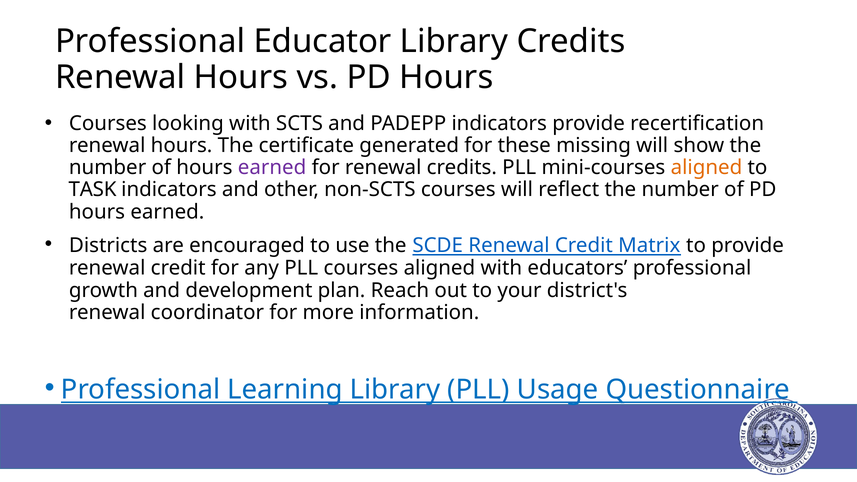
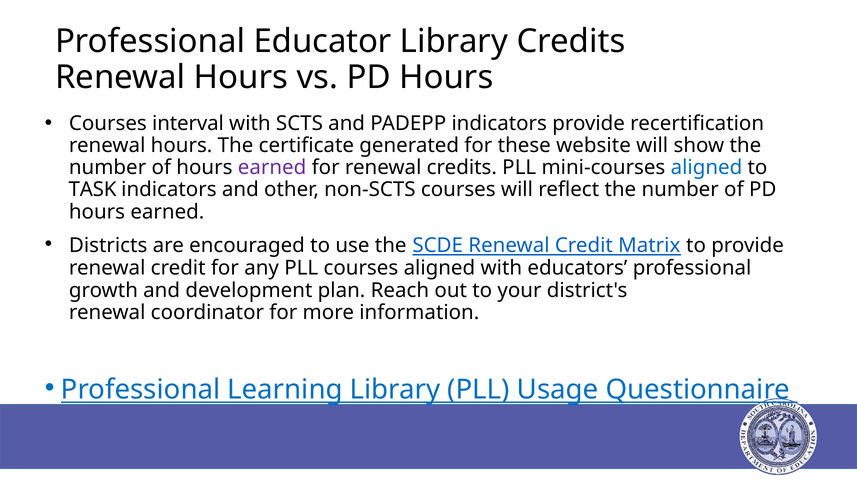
looking: looking -> interval (188, 123)
missing: missing -> website (593, 145)
aligned colour: orange -> blue (706, 168)
